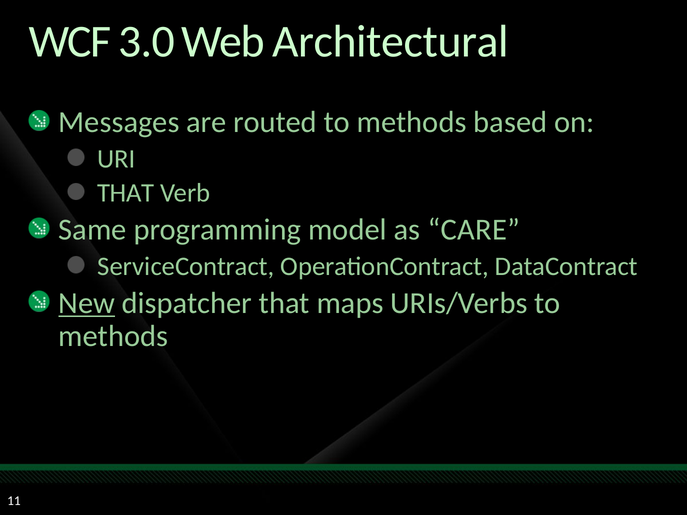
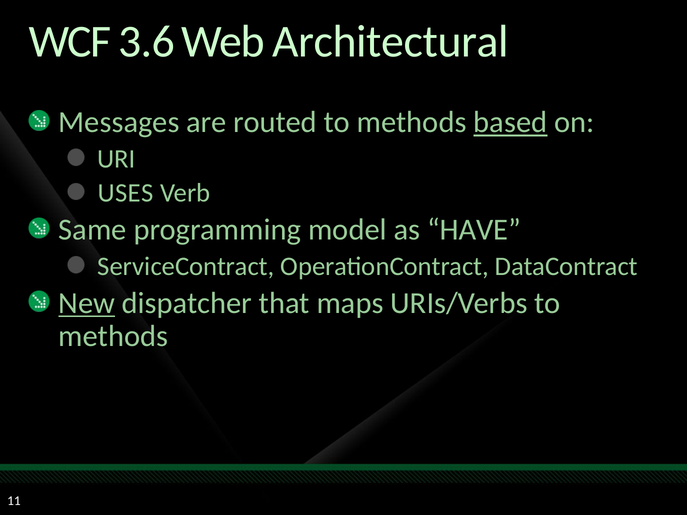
3.0: 3.0 -> 3.6 (147, 42)
based underline: none -> present (510, 122)
THAT: THAT -> USES (126, 193)
CARE: CARE -> HAVE (474, 230)
